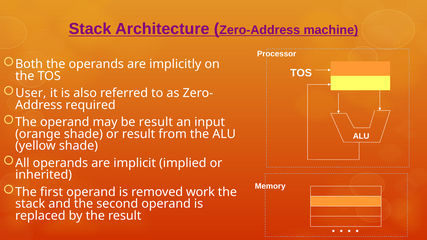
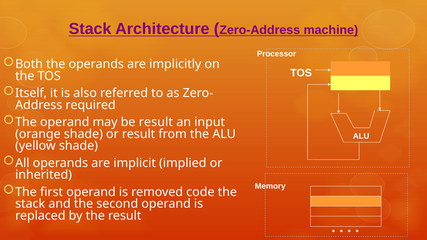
User: User -> Itself (31, 93)
work: work -> code (200, 192)
